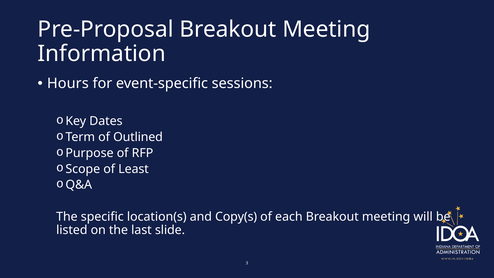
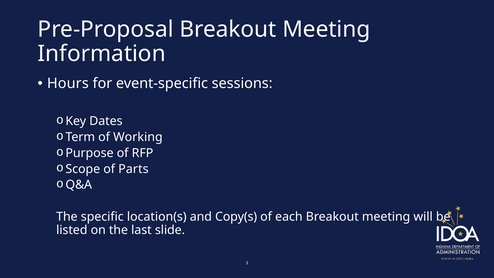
Outlined: Outlined -> Working (138, 137)
Least: Least -> Parts (133, 169)
